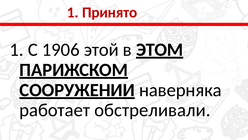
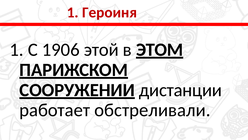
Принято: Принято -> Героиня (110, 13)
наверняка: наверняка -> дистанции (180, 90)
